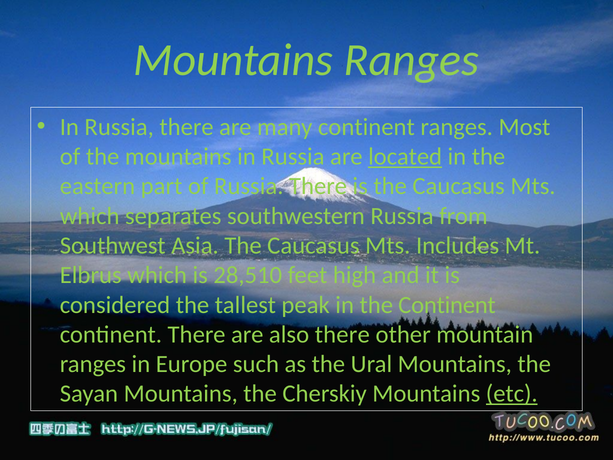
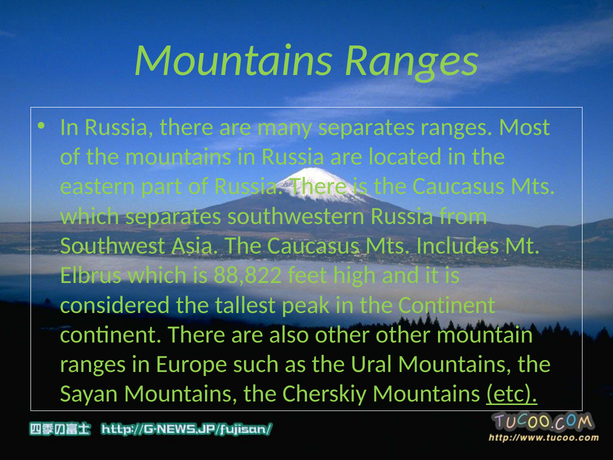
many continent: continent -> separates (366, 127)
located underline: present -> none (405, 157)
28,510: 28,510 -> 88,822 (248, 275)
also there: there -> other (342, 334)
